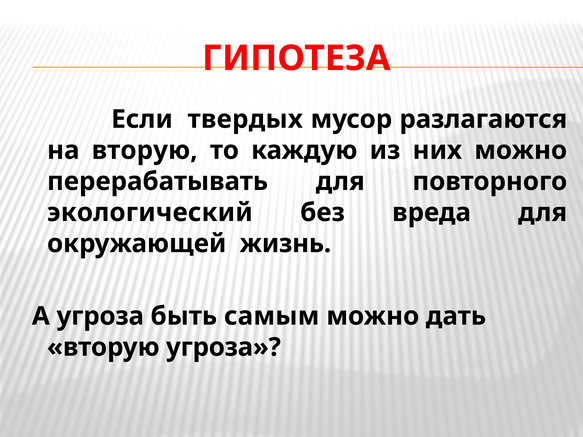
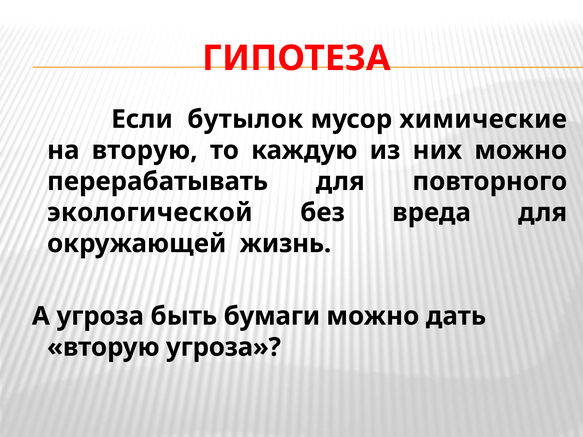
твердых: твердых -> бутылок (245, 119)
разлагаются: разлагаются -> химические (483, 119)
экологический: экологический -> экологической (150, 213)
самым: самым -> бумаги (272, 316)
